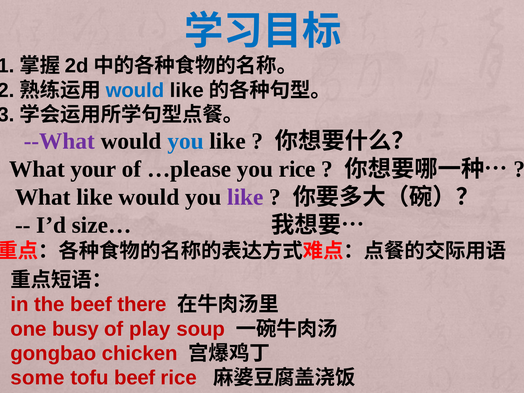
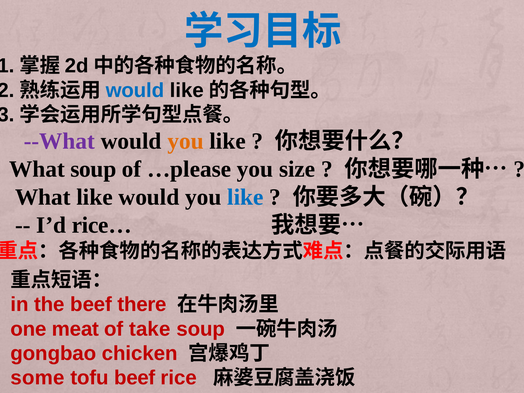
you colour: blue -> orange (186, 141)
What your: your -> soup (93, 169)
you rice: rice -> size (297, 169)
like colour: purple -> blue (245, 197)
size…: size… -> rice… (102, 225)
busy: busy -> meat (75, 329)
play: play -> take (150, 329)
